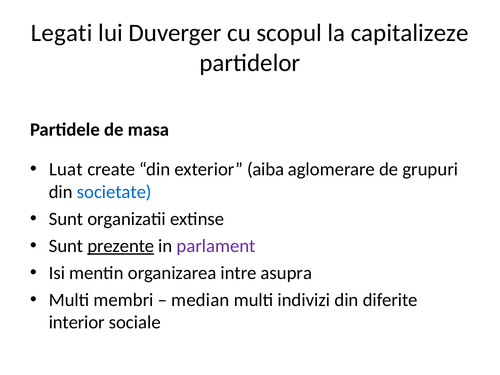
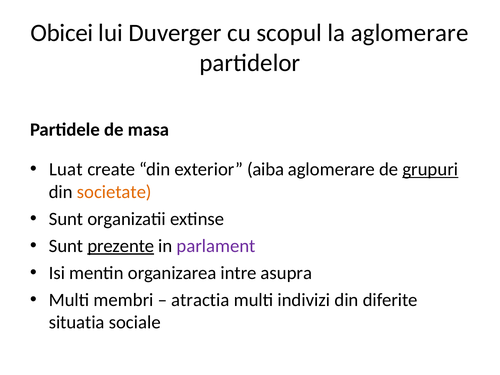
Legati: Legati -> Obicei (62, 33)
la capitalizeze: capitalizeze -> aglomerare (410, 33)
grupuri underline: none -> present (430, 169)
societate colour: blue -> orange (114, 192)
median: median -> atractia (200, 300)
interior: interior -> situatia (77, 322)
